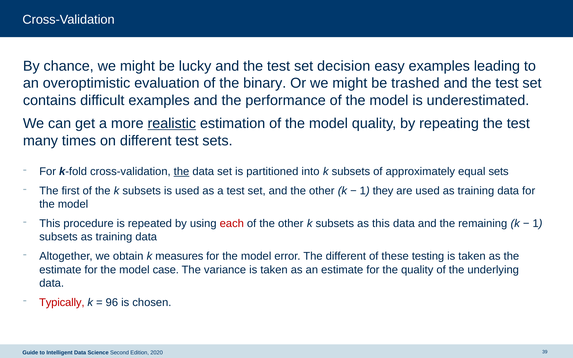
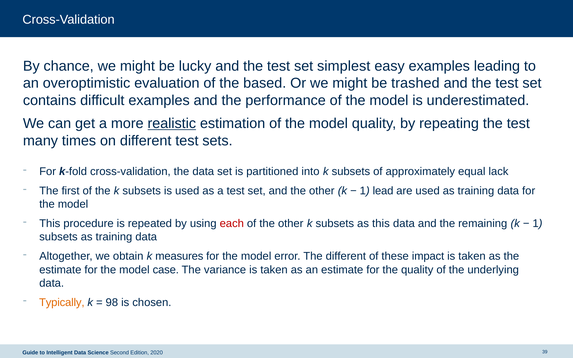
decision: decision -> simplest (344, 66)
binary: binary -> based (265, 83)
the underline: present -> none (181, 172)
equal sets: sets -> lack (498, 172)
they: they -> lead (383, 191)
testing: testing -> impact (428, 256)
Typically colour: red -> orange (62, 302)
96: 96 -> 98 (112, 302)
